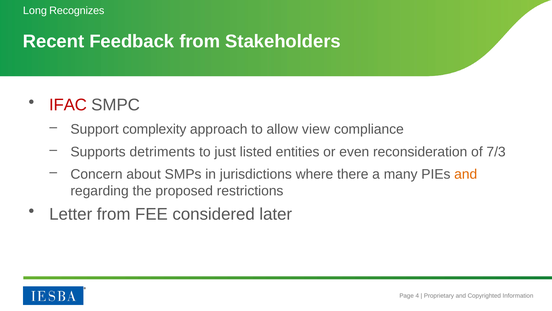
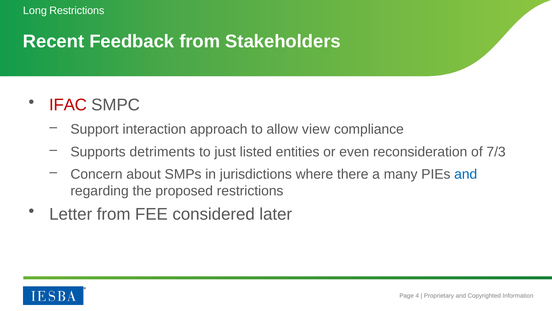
Long Recognizes: Recognizes -> Restrictions (77, 11)
complexity: complexity -> interaction (154, 129)
and colour: orange -> blue (466, 174)
